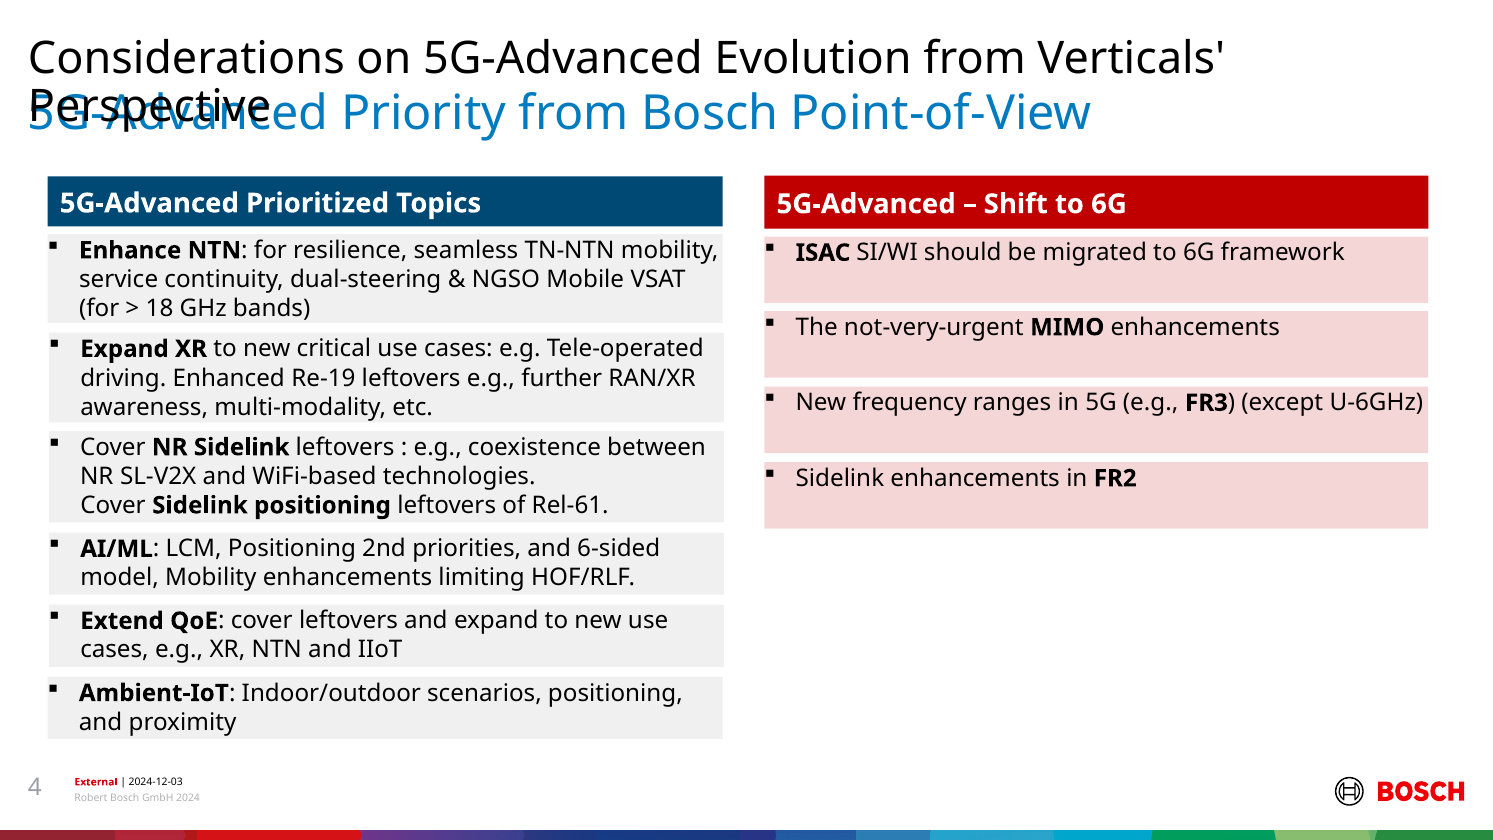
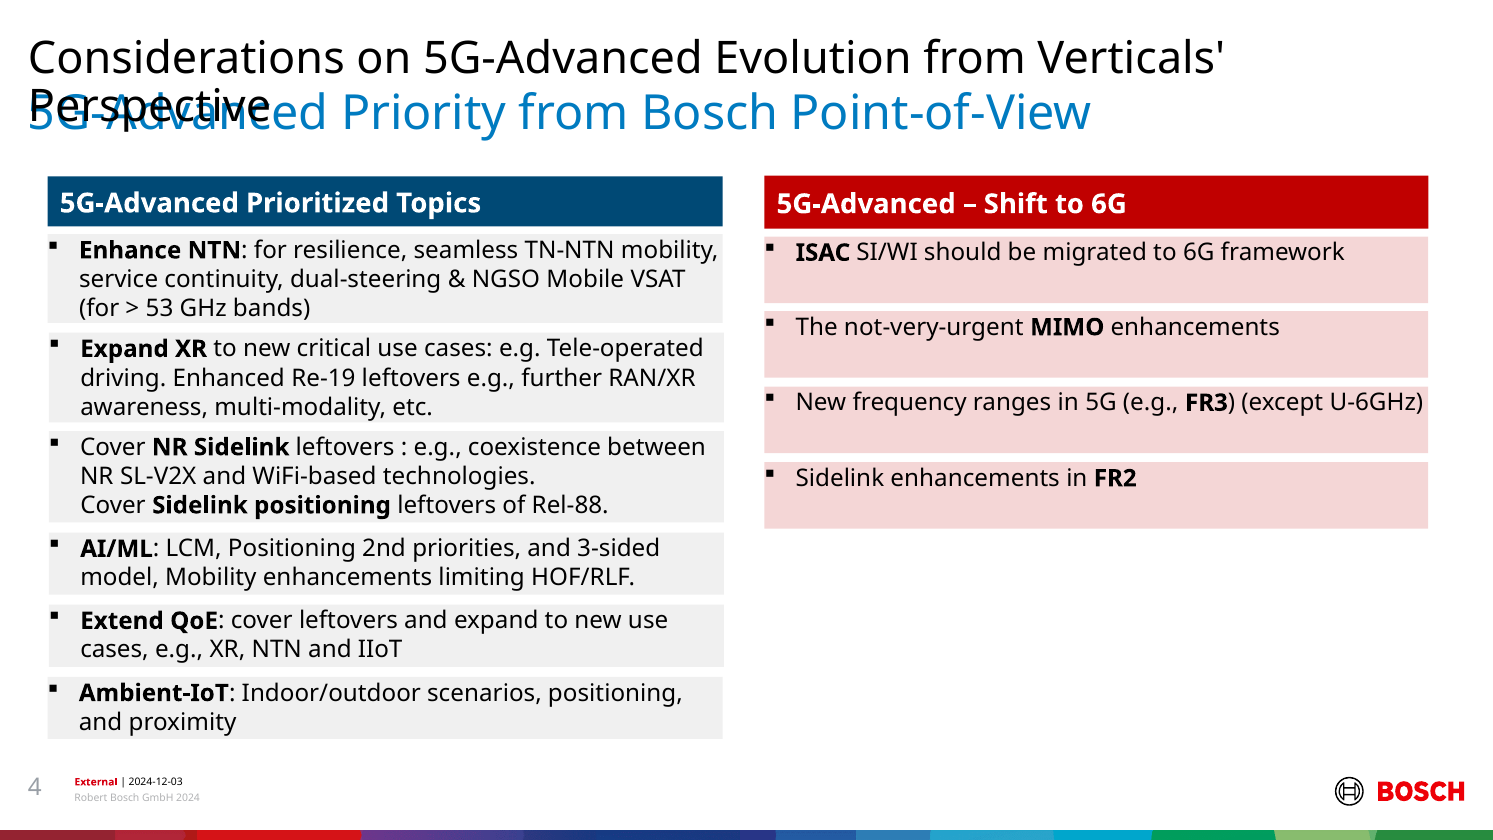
18: 18 -> 53 (160, 309)
Rel-61: Rel-61 -> Rel-88 (570, 505)
6-sided: 6-sided -> 3-sided (619, 549)
